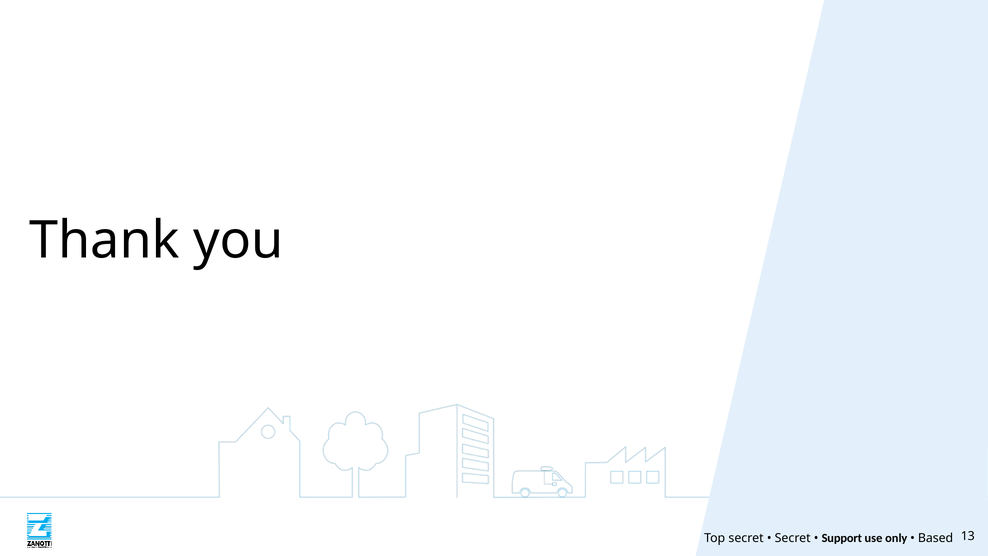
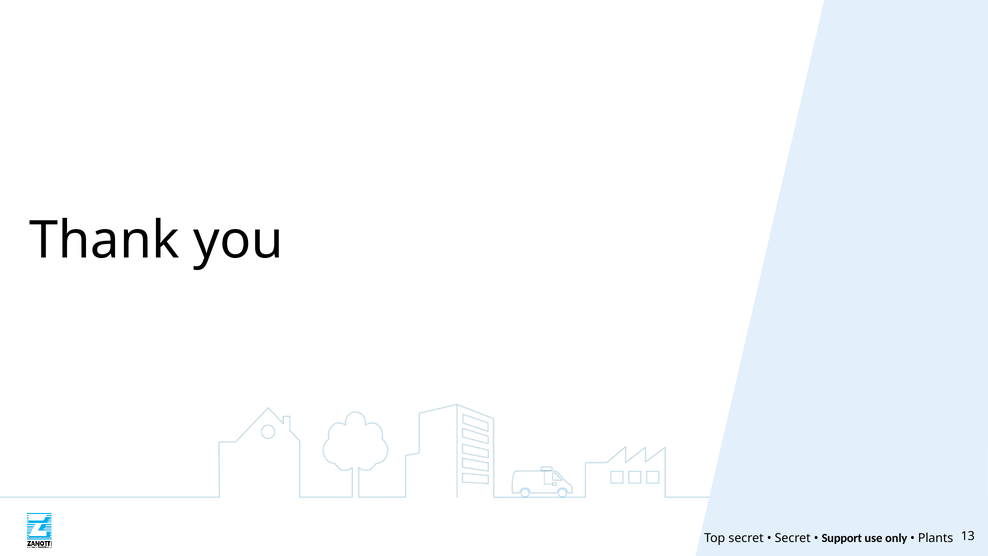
Based: Based -> Plants (936, 538)
